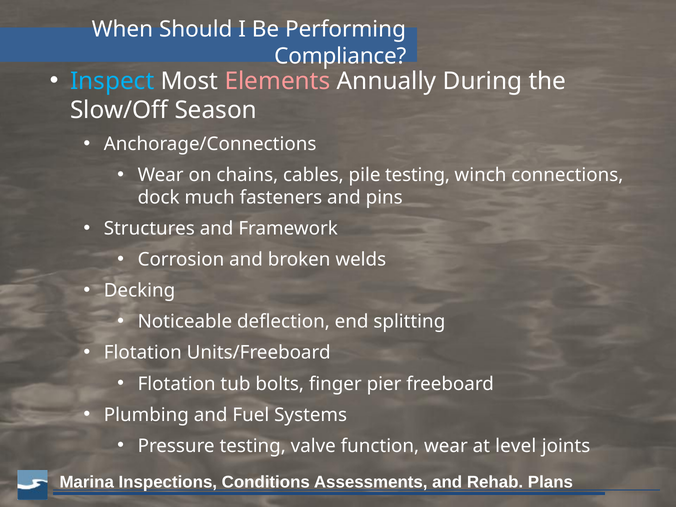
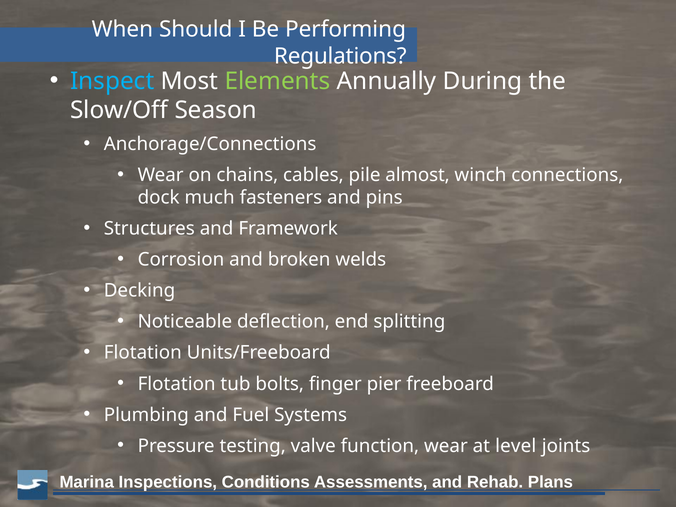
Compliance: Compliance -> Regulations (340, 56)
Elements colour: pink -> light green (277, 81)
pile testing: testing -> almost (418, 175)
